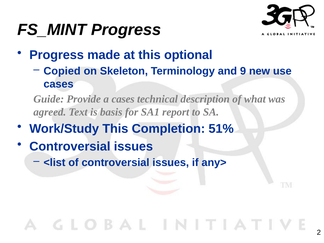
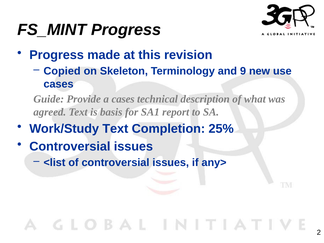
optional: optional -> revision (188, 55)
Work/Study This: This -> Text (115, 129)
51%: 51% -> 25% (221, 129)
